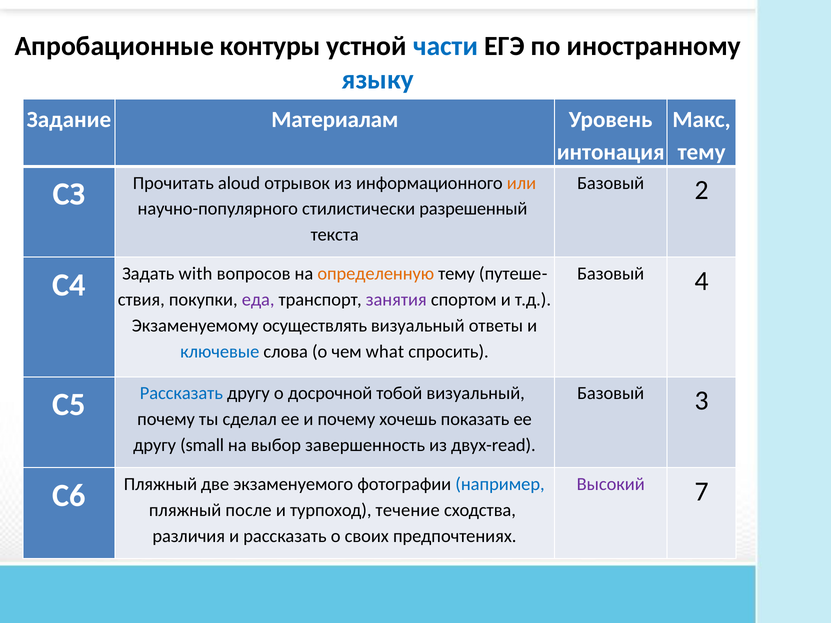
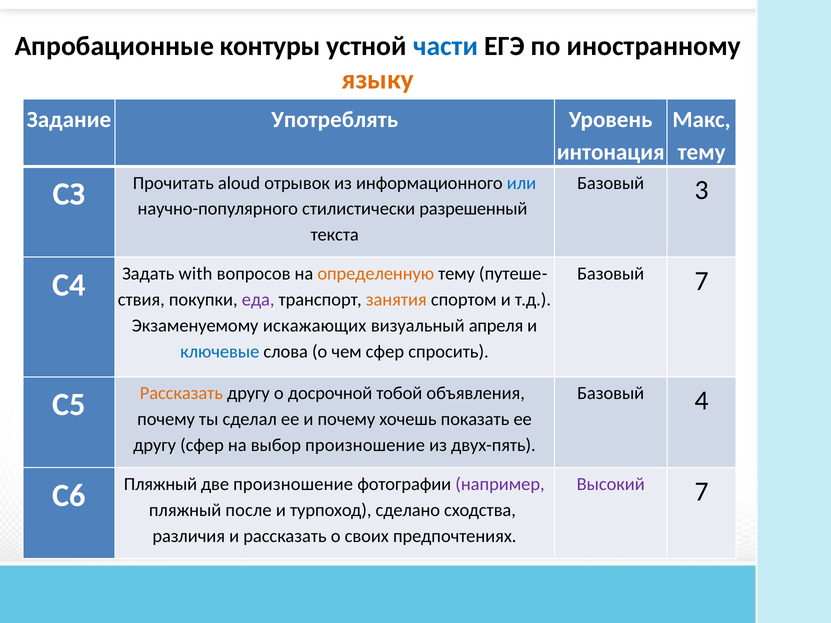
языку colour: blue -> orange (378, 80)
Материалам: Материалам -> Употреблять (335, 120)
2: 2 -> 3 (702, 190)
или colour: orange -> blue (521, 183)
Базовый 4: 4 -> 7 (702, 281)
занятия colour: purple -> orange (396, 300)
осуществлять: осуществлять -> искажающих (315, 326)
ответы: ответы -> апреля (496, 326)
чем what: what -> сфер (385, 352)
3: 3 -> 4 (702, 401)
Рассказать colour: blue -> orange (181, 394)
тобой визуальный: визуальный -> объявления (476, 394)
другу small: small -> сфер (202, 445)
выбор завершенность: завершенность -> произношение (365, 445)
двух-read: двух-read -> двух-пять (493, 445)
две экзаменуемого: экзаменуемого -> произношение (293, 484)
например colour: blue -> purple (500, 484)
течение: течение -> сделано (408, 510)
